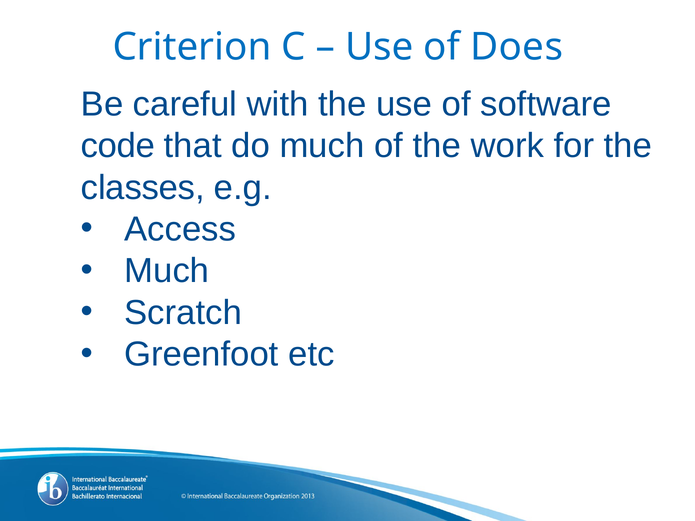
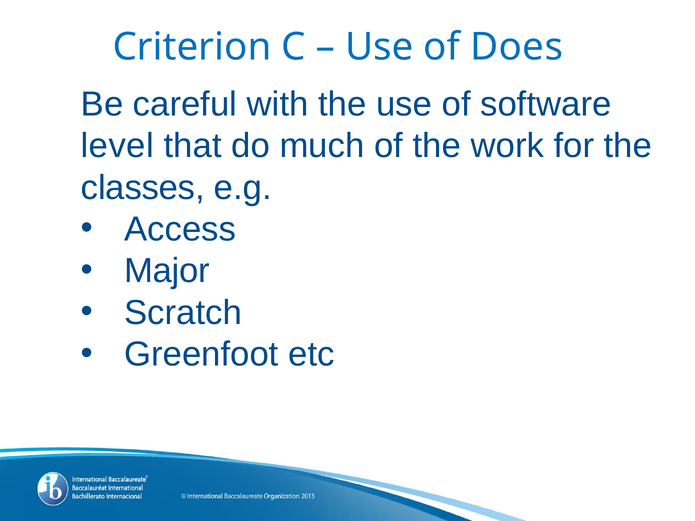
code: code -> level (117, 146)
Much: Much -> Major (167, 271)
